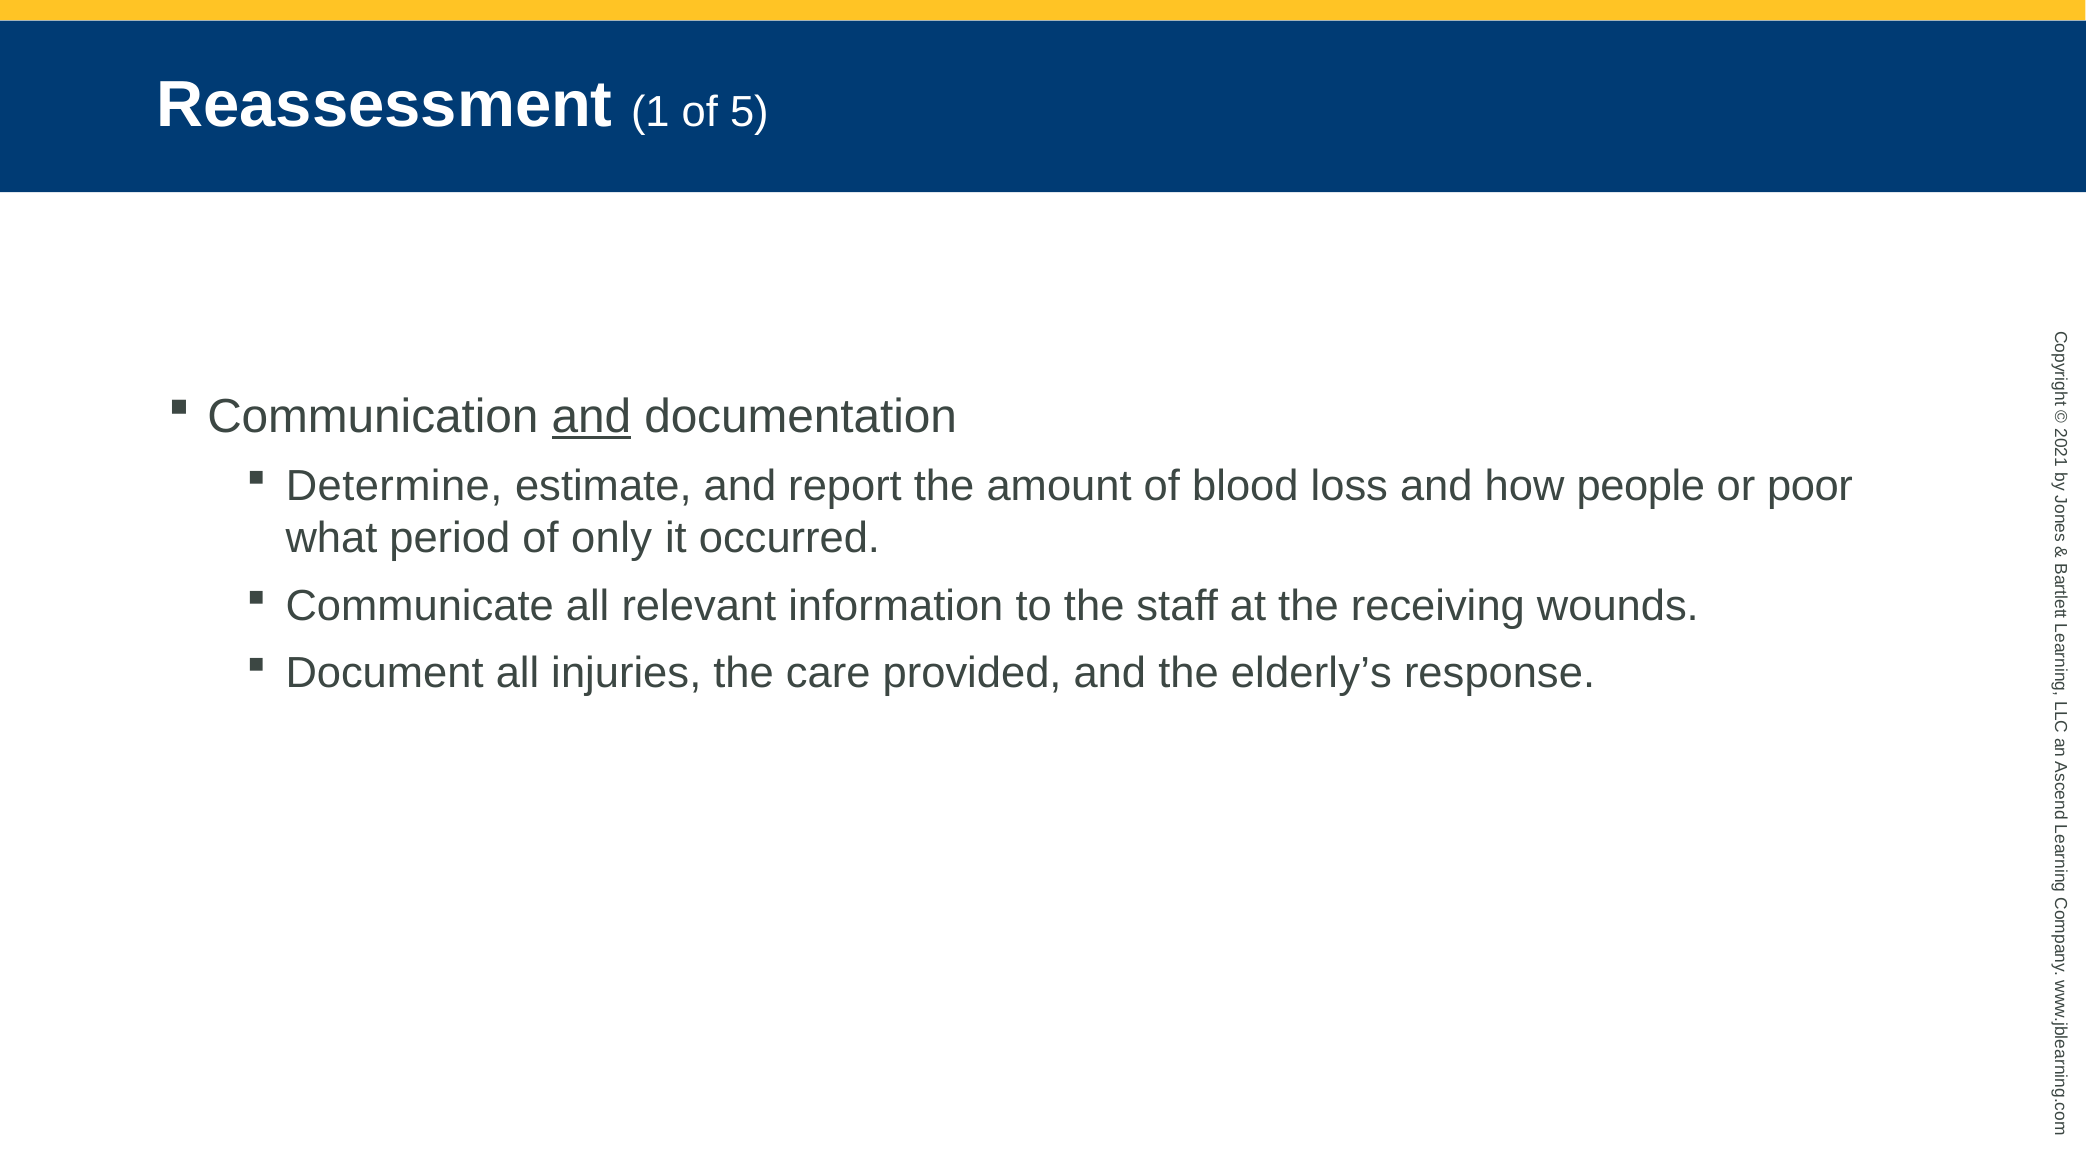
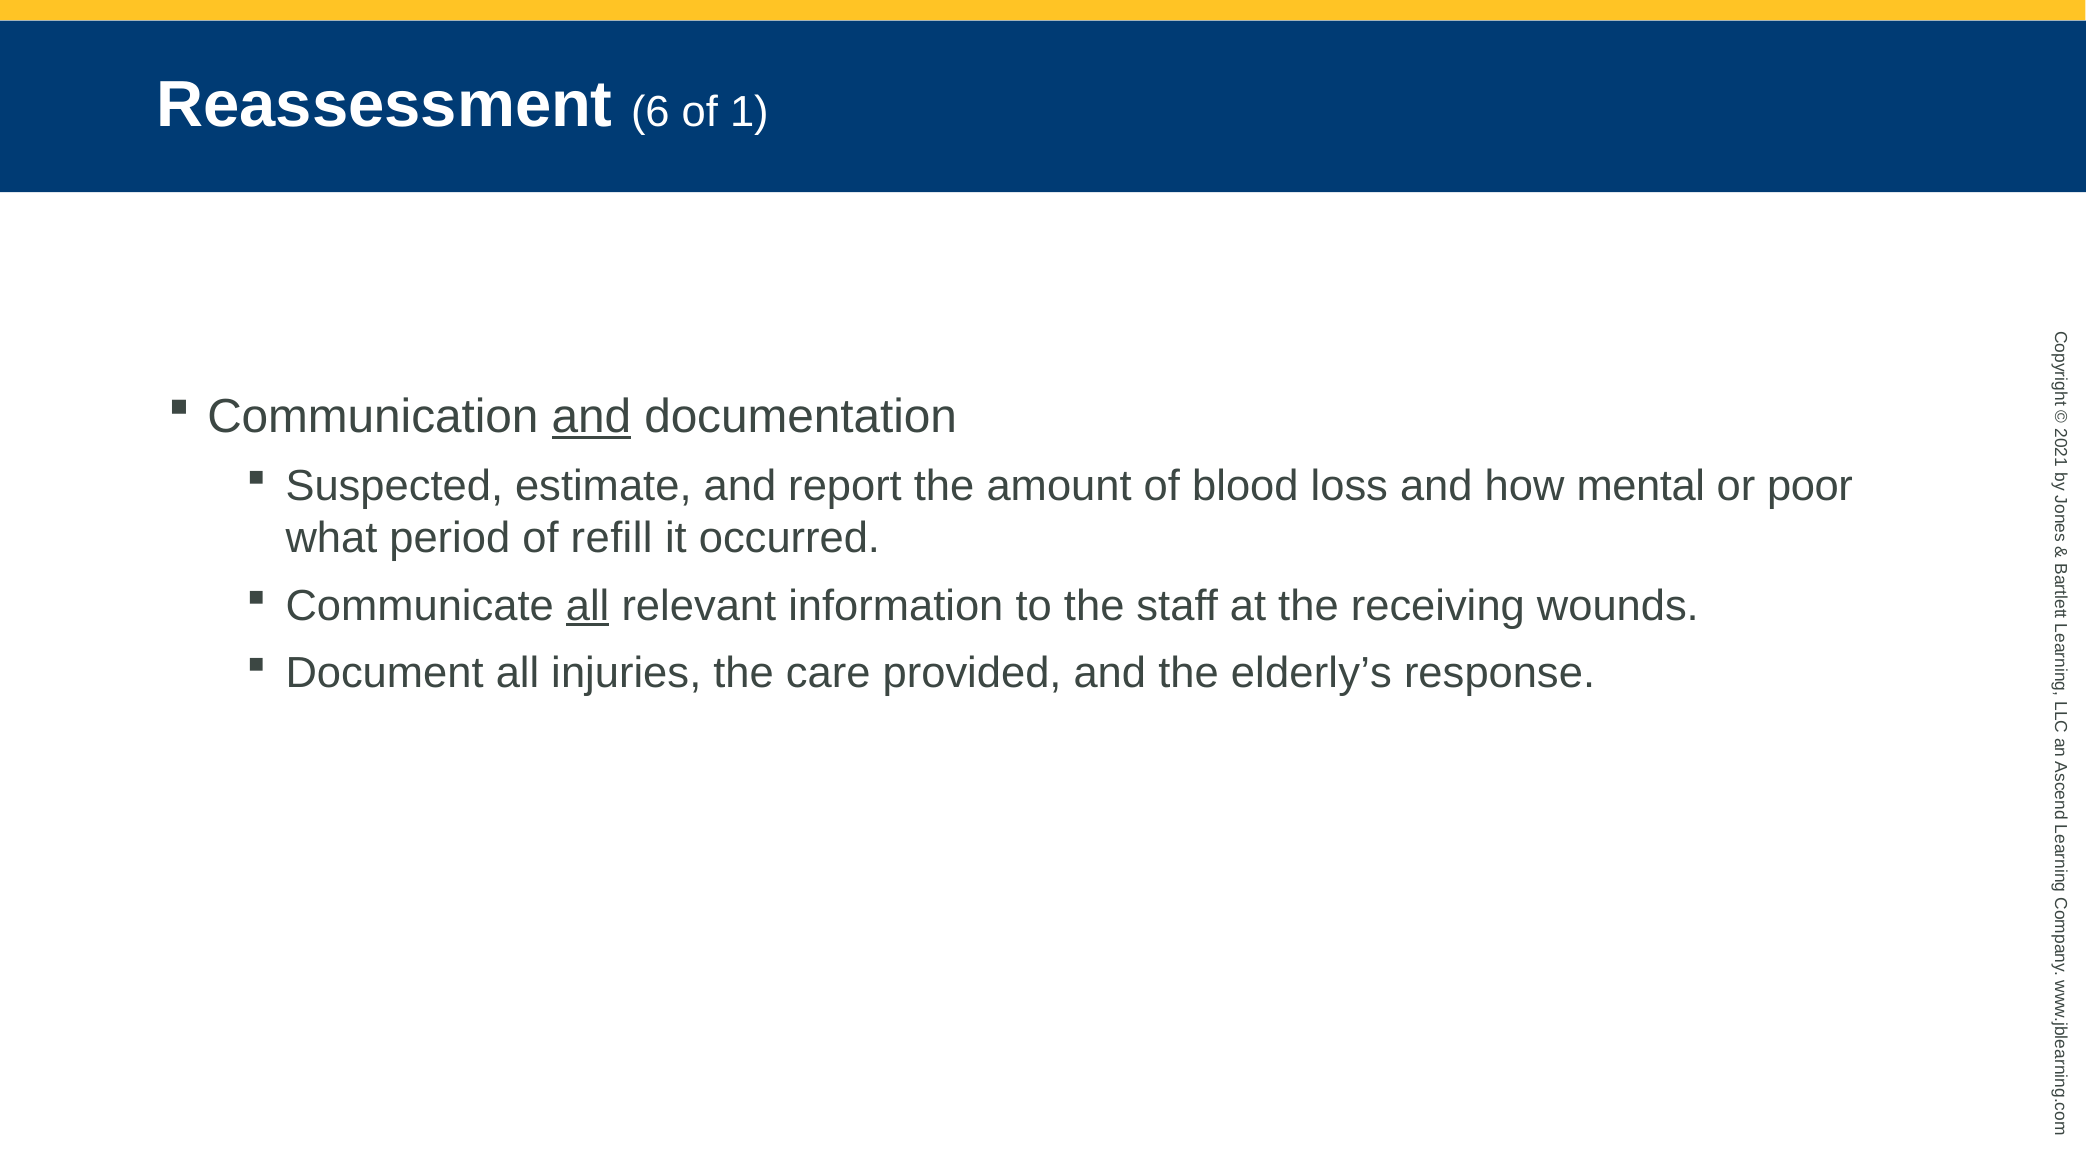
Reassessment 1: 1 -> 6 (650, 112)
of 5: 5 -> 1 (749, 112)
Determine: Determine -> Suspected (394, 487)
people: people -> mental (1641, 487)
only: only -> refill (612, 539)
all underline: none -> present (588, 606)
